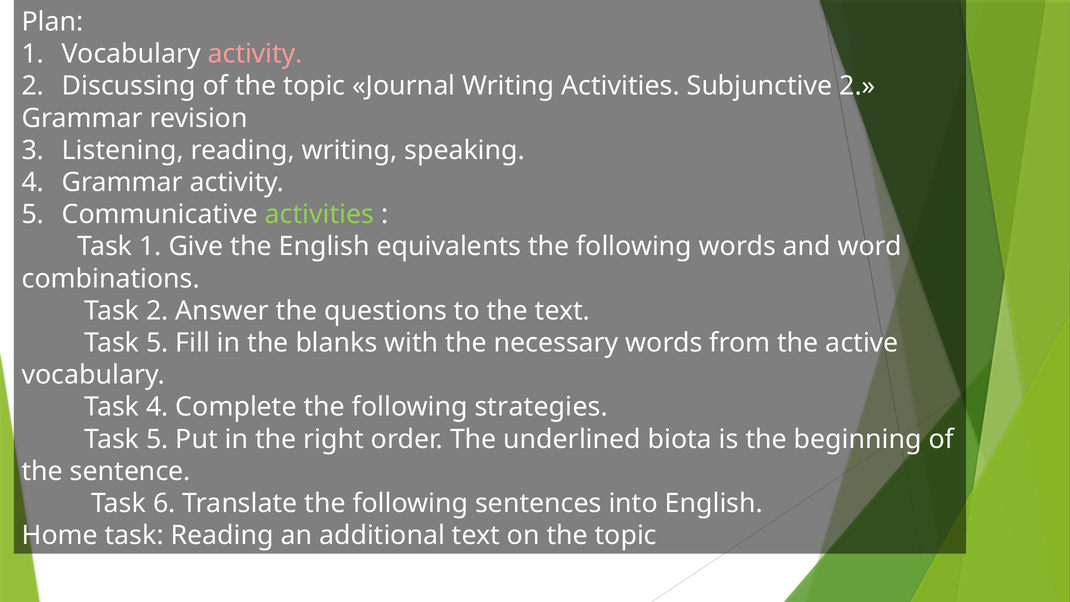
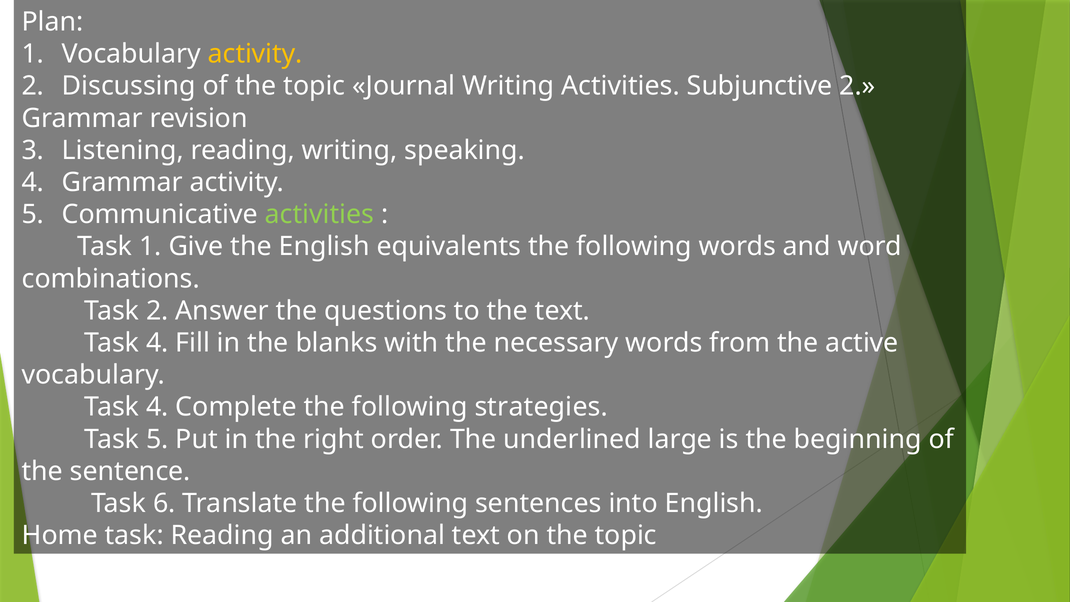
activity colour: pink -> yellow (255, 54)
5: 5 -> 4 (157, 343)
biota: biota -> large (680, 439)
